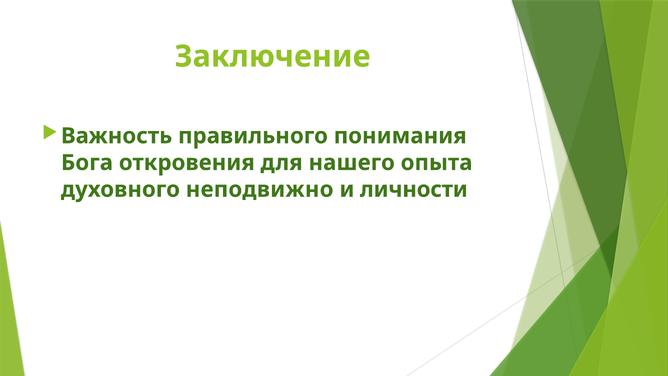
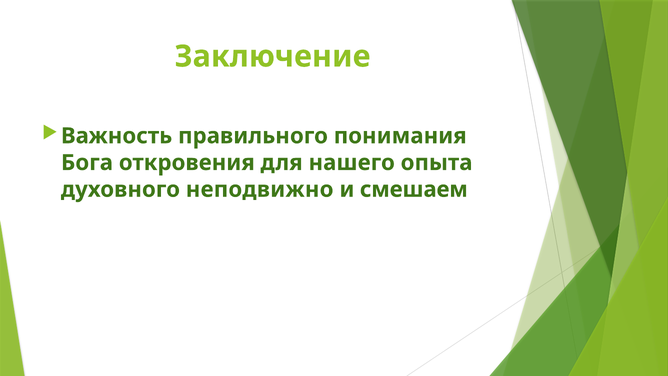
личности: личности -> смешаем (414, 189)
